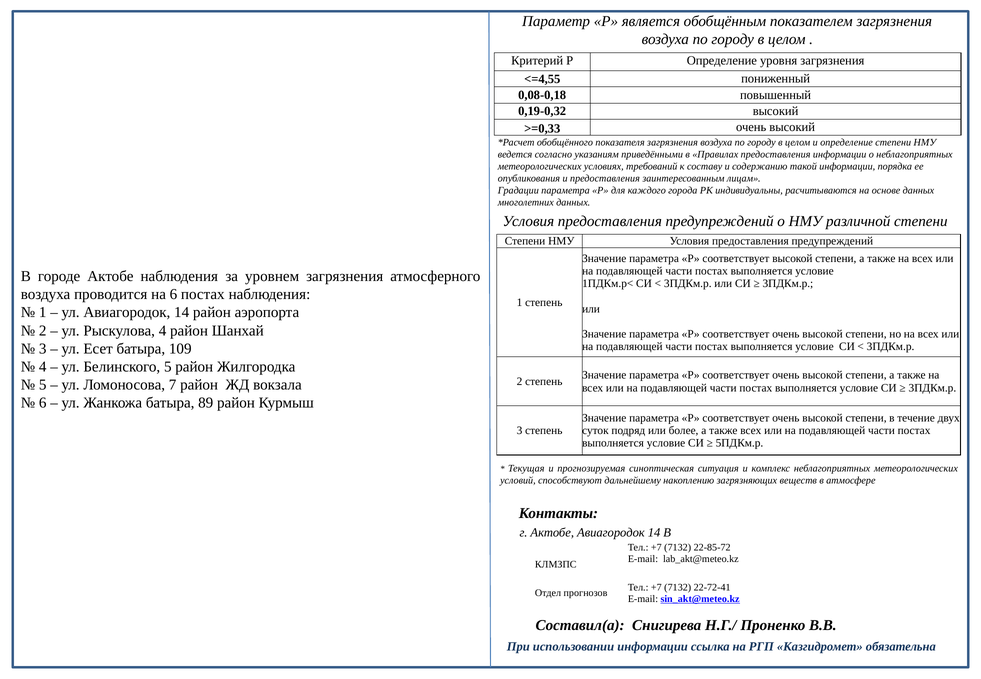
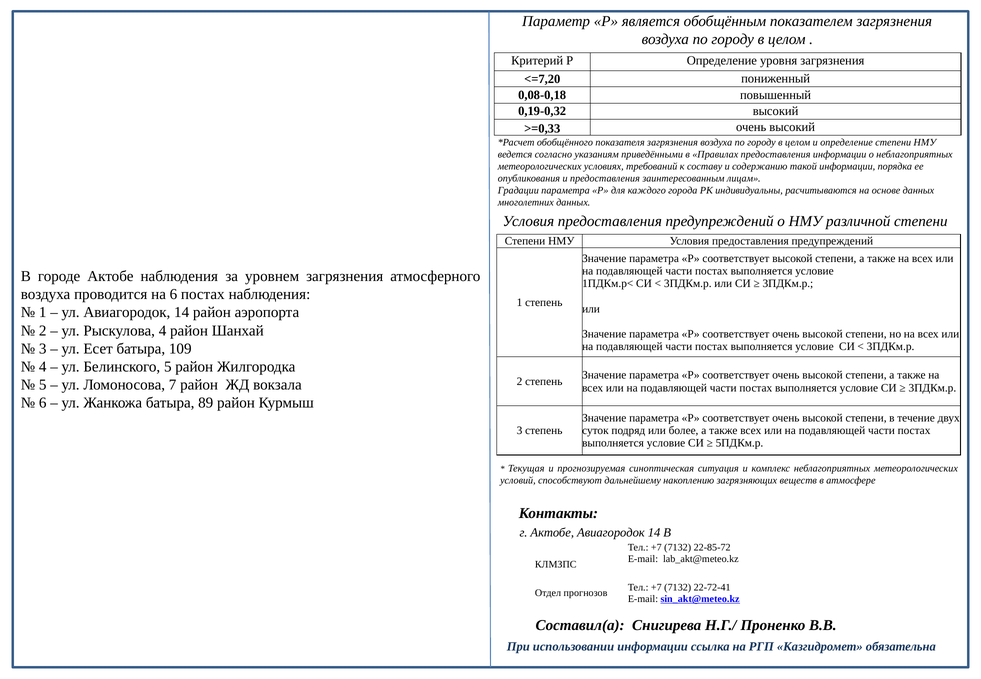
<=4,55: <=4,55 -> <=7,20 (542, 79)
